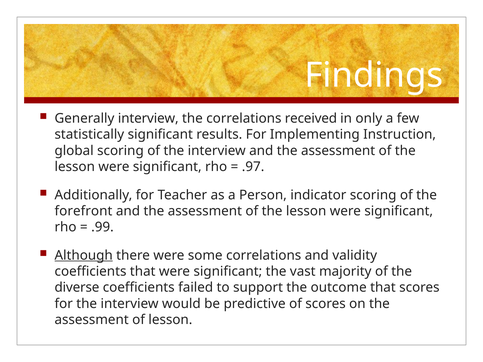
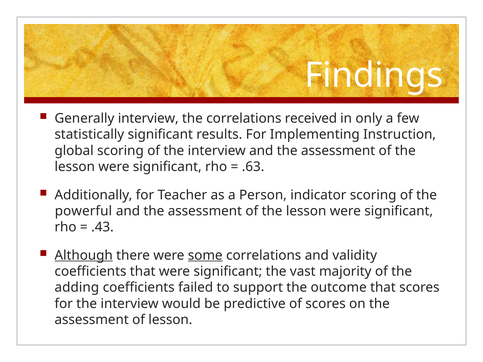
.97: .97 -> .63 (253, 167)
forefront: forefront -> powerful (83, 211)
.99: .99 -> .43 (102, 227)
some underline: none -> present (205, 255)
diverse: diverse -> adding (77, 288)
